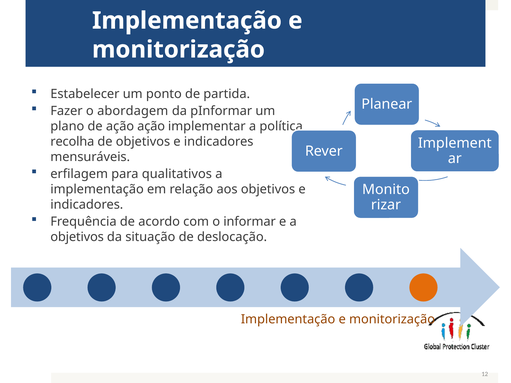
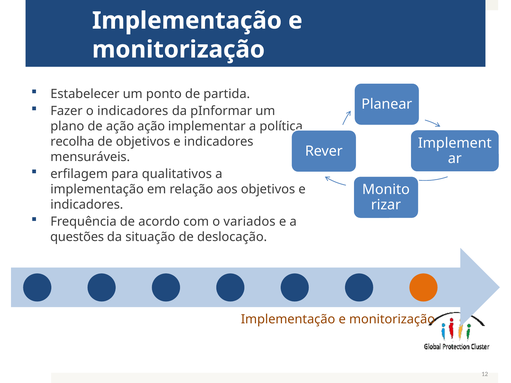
o abordagem: abordagem -> indicadores (133, 111)
informar: informar -> variados (249, 222)
objetivos: objetivos -> questões (77, 237)
